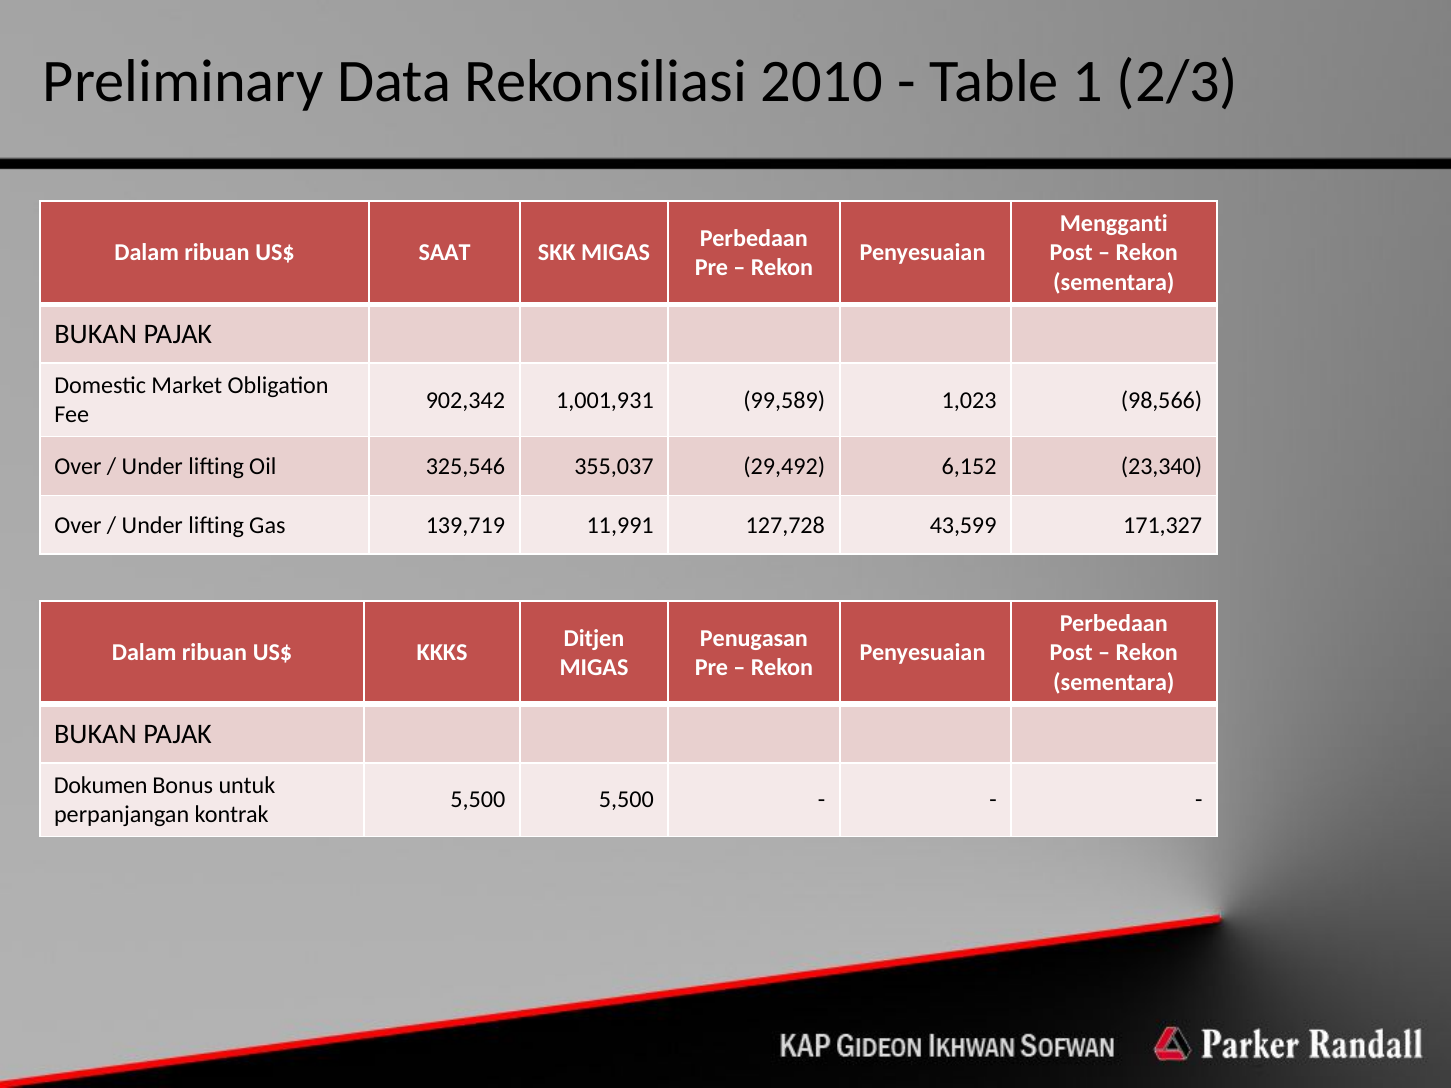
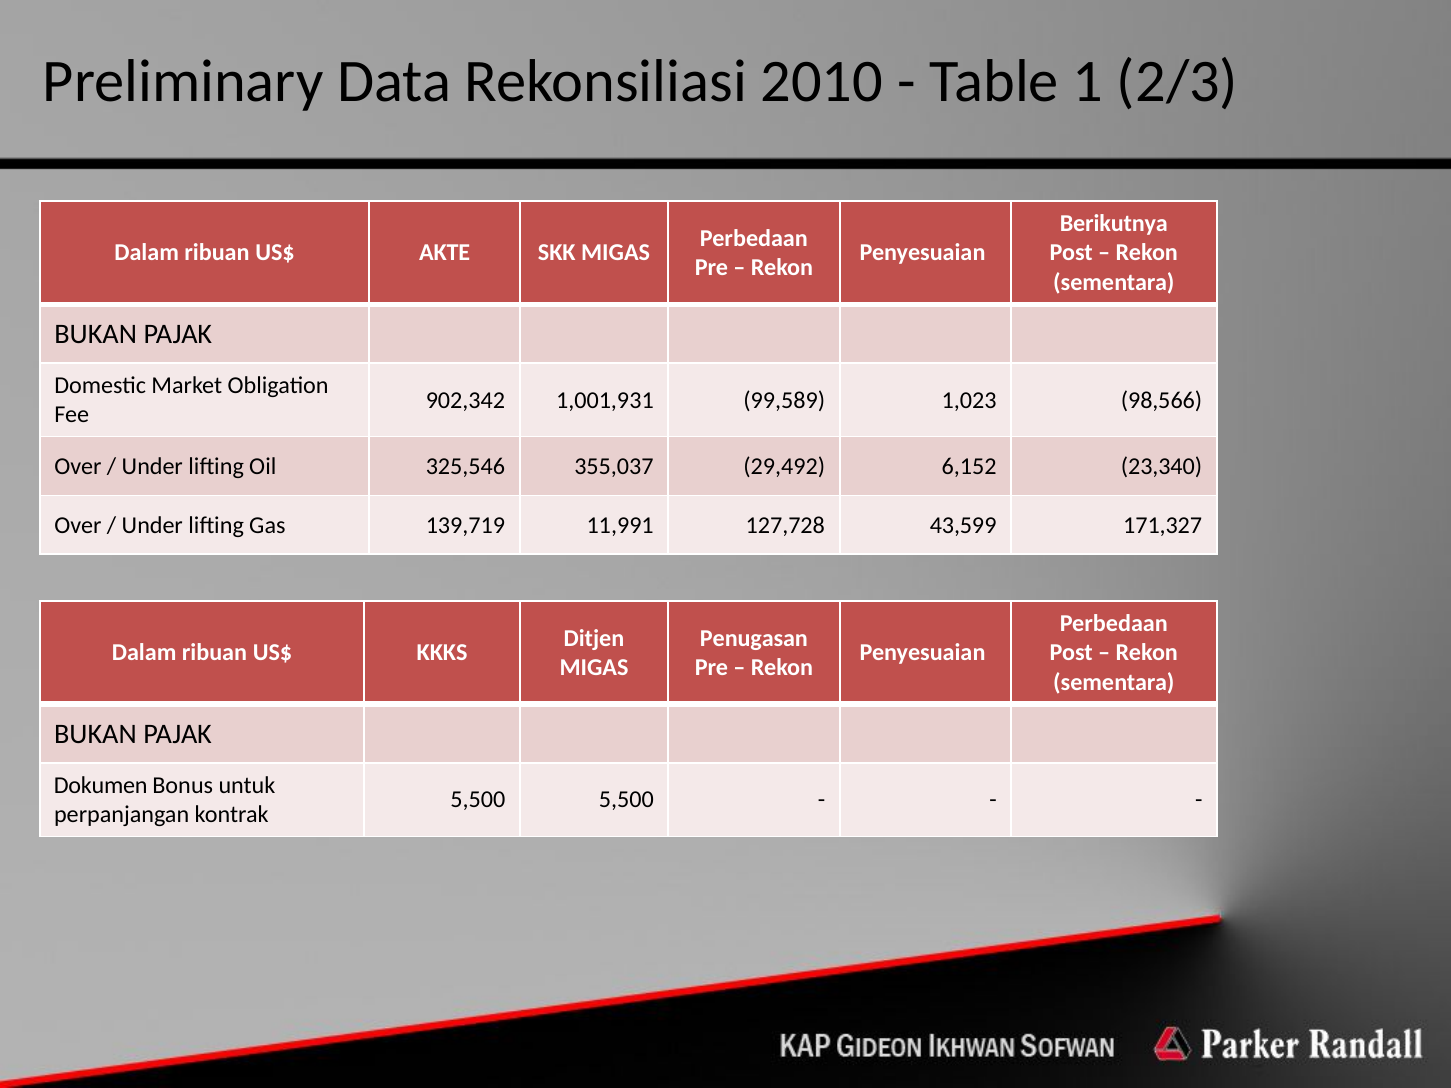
Mengganti: Mengganti -> Berikutnya (1114, 224)
SAAT: SAAT -> AKTE (445, 253)
